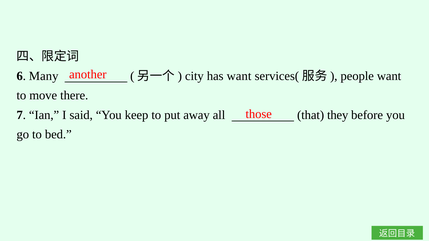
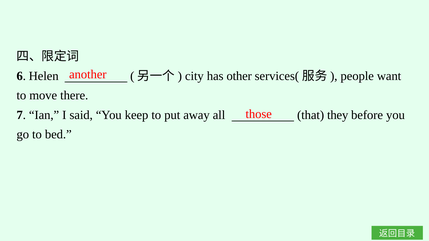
Many: Many -> Helen (44, 76)
has want: want -> other (239, 76)
